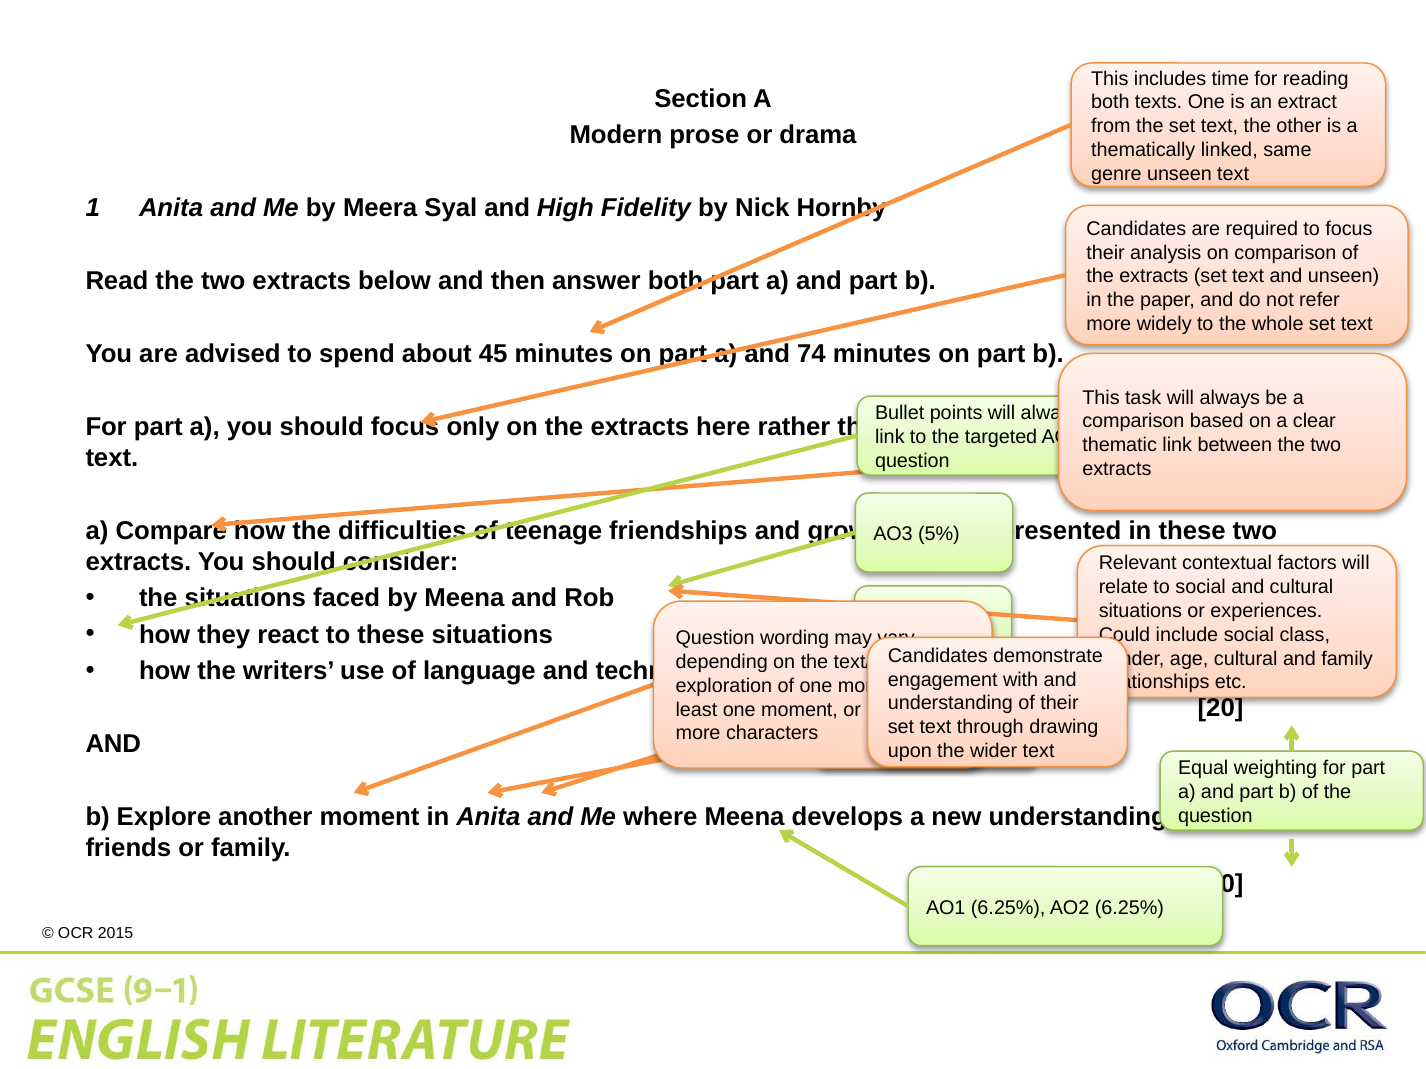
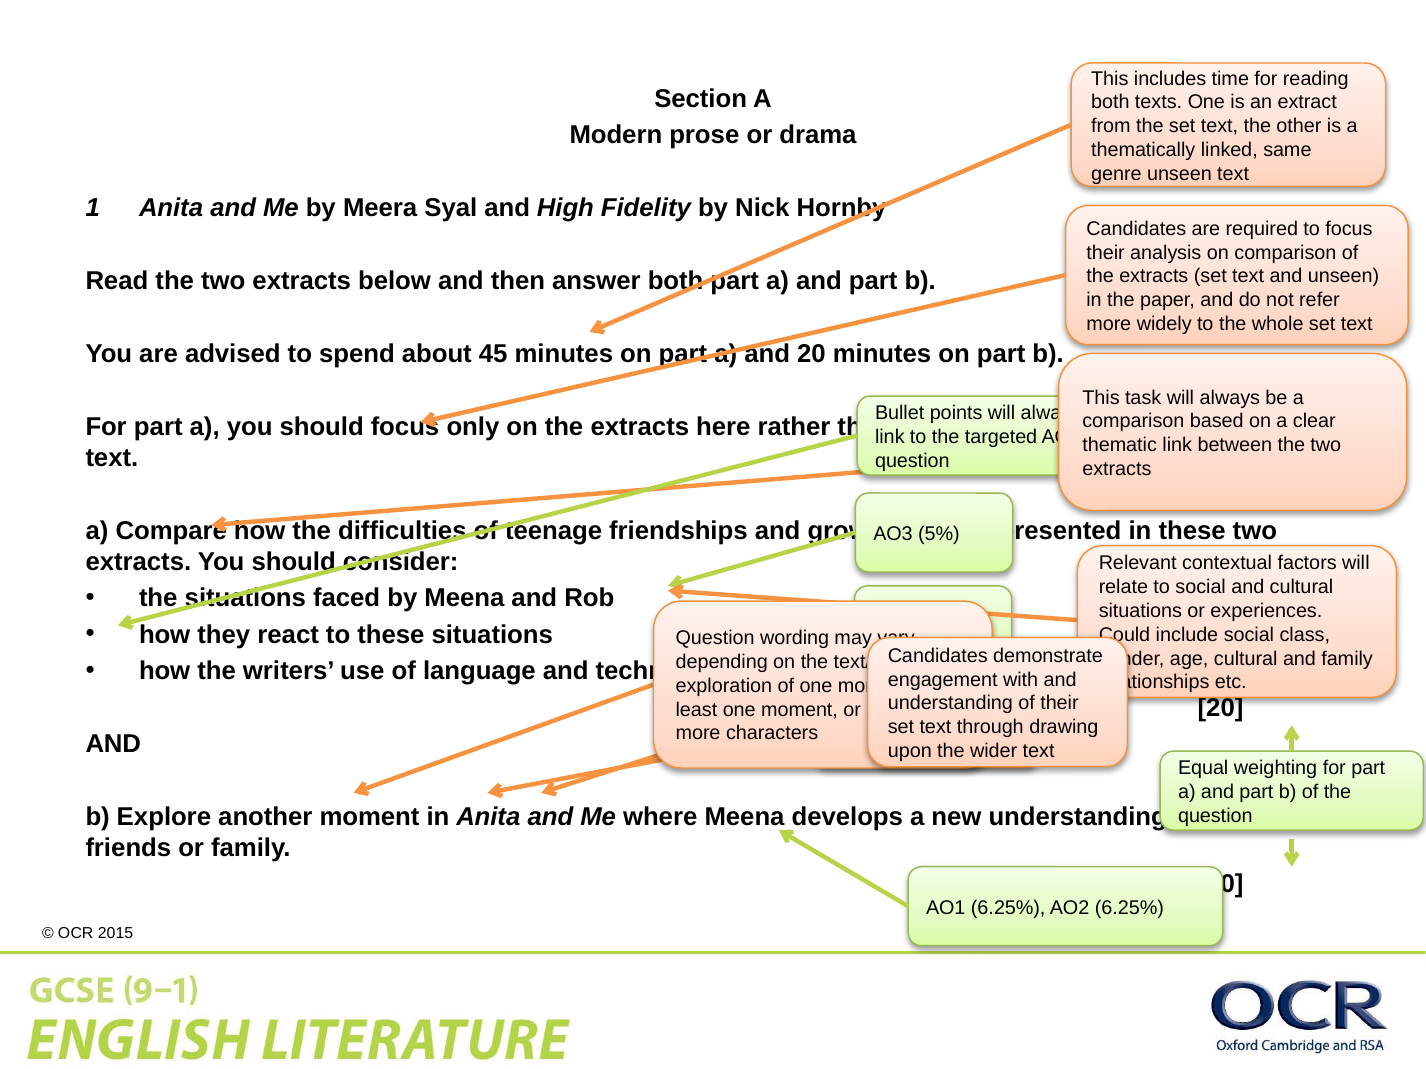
and 74: 74 -> 20 (811, 354)
